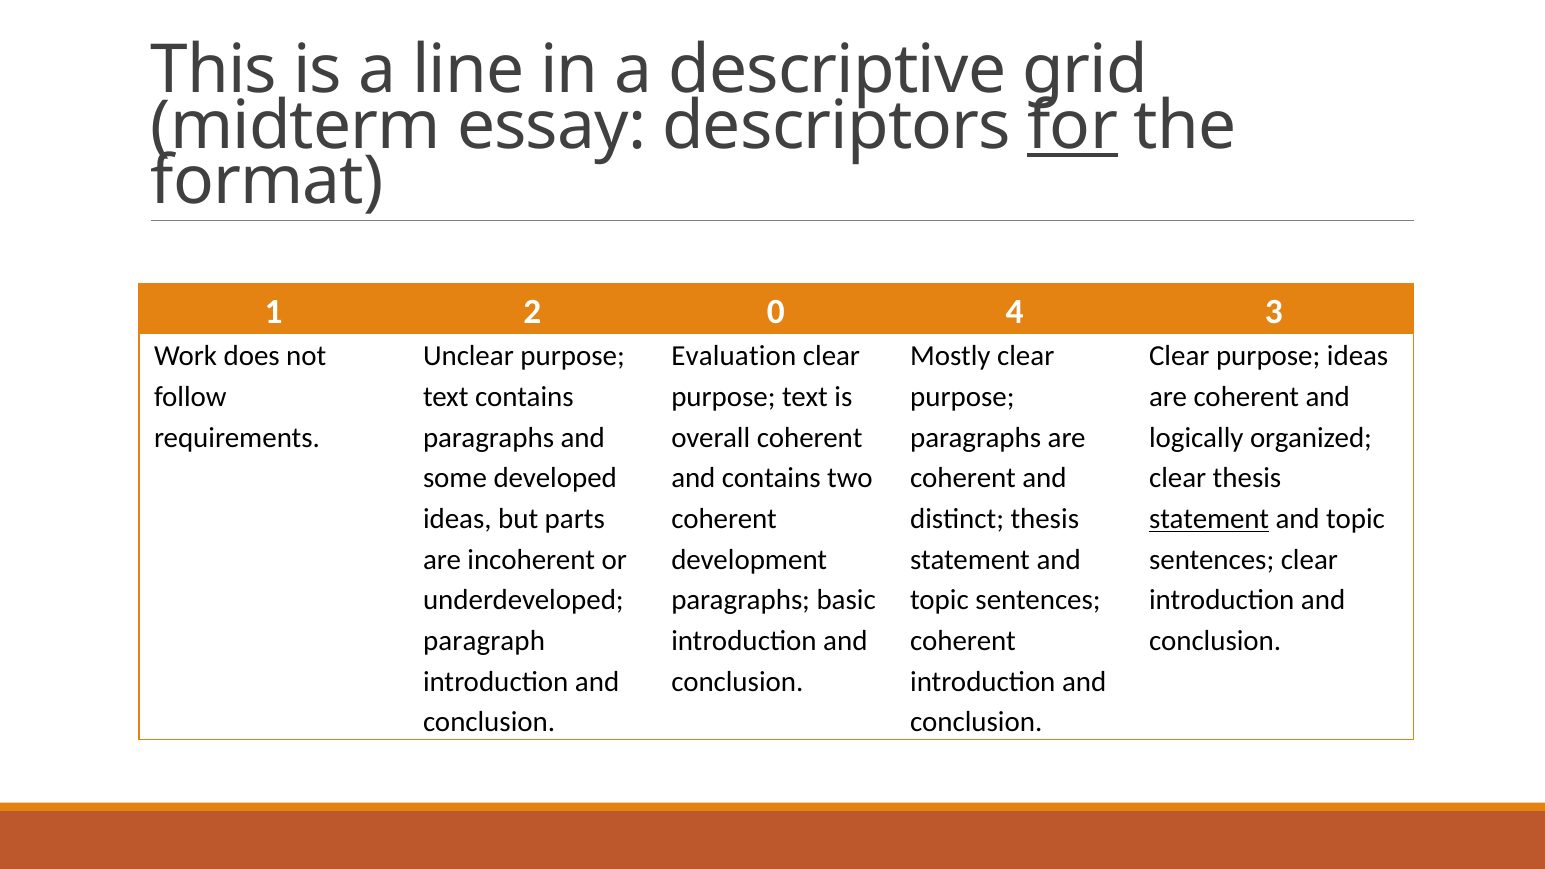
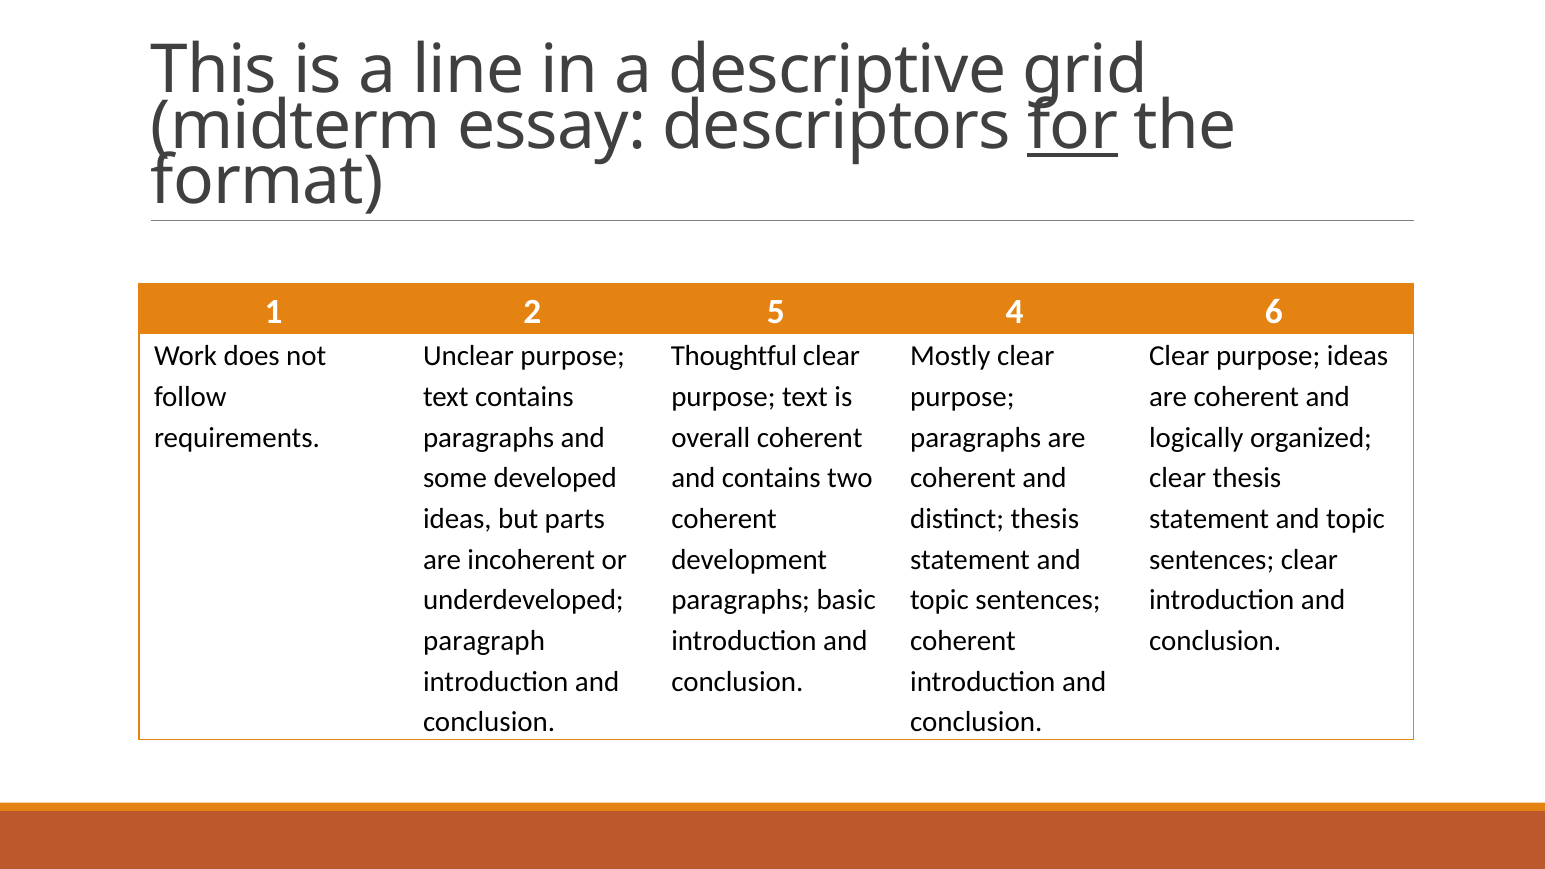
0: 0 -> 5 (776, 312)
3: 3 -> 6 (1274, 312)
Evaluation: Evaluation -> Thoughtful (734, 356)
statement underline: present -> none (1209, 519)
